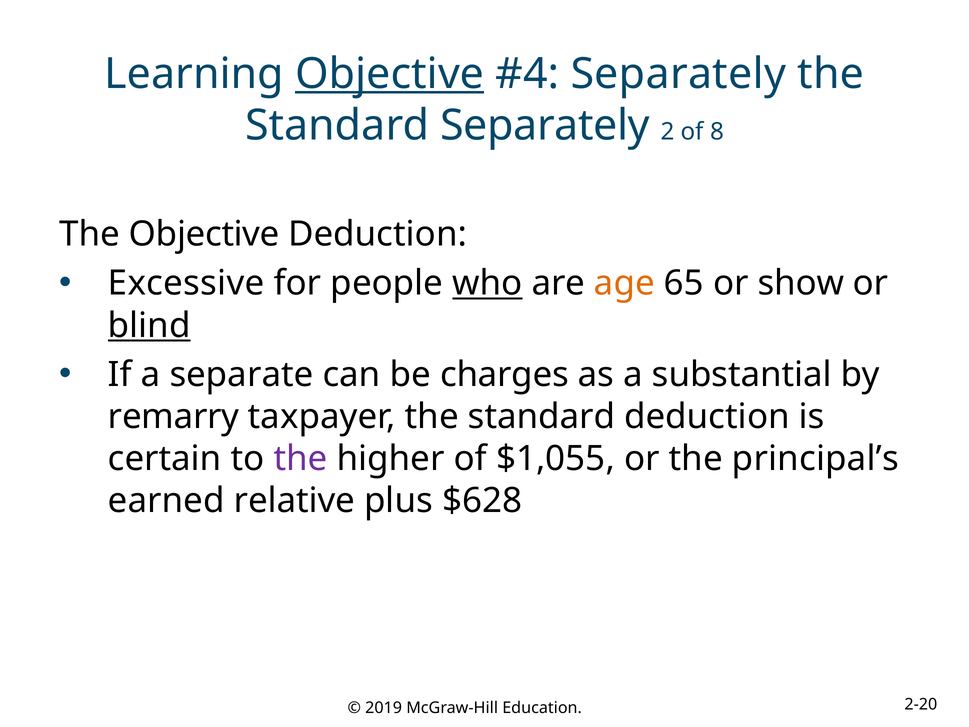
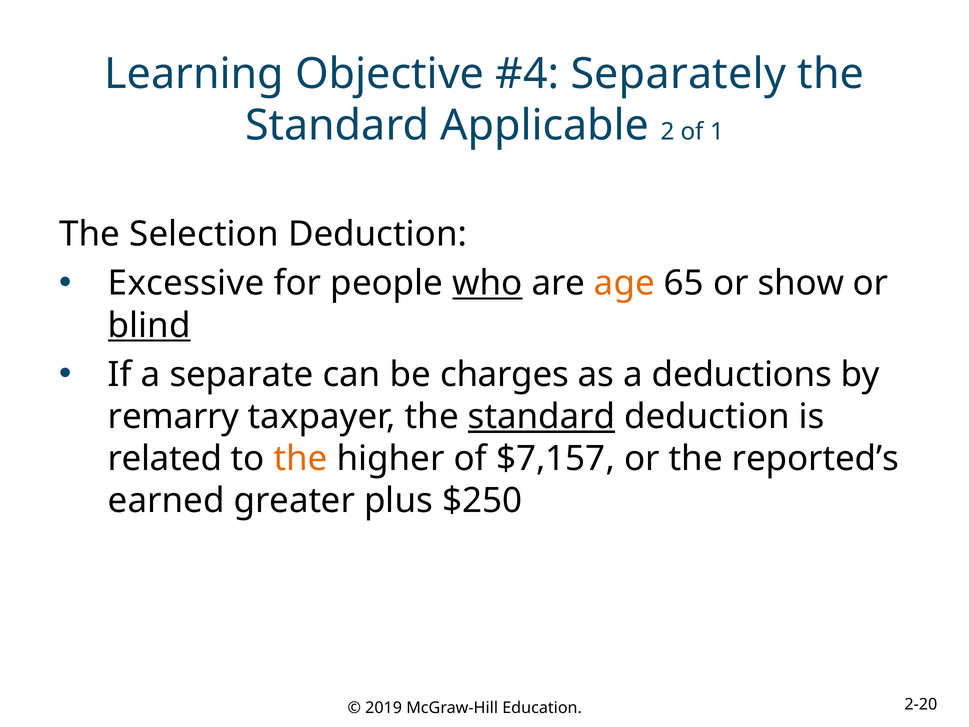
Objective underline: present -> none (390, 74)
Standard Separately: Separately -> Applicable (545, 126)
8: 8 -> 1 (717, 132)
The Objective: Objective -> Selection (204, 234)
substantial: substantial -> deductions (742, 374)
standard underline: none -> present (541, 417)
certain: certain -> related (165, 459)
the colour: purple -> orange (301, 459)
$1,055: $1,055 -> $7,157 (555, 459)
principal’s: principal’s -> reported’s (816, 459)
relative: relative -> greater (294, 501)
$628: $628 -> $250 (482, 501)
